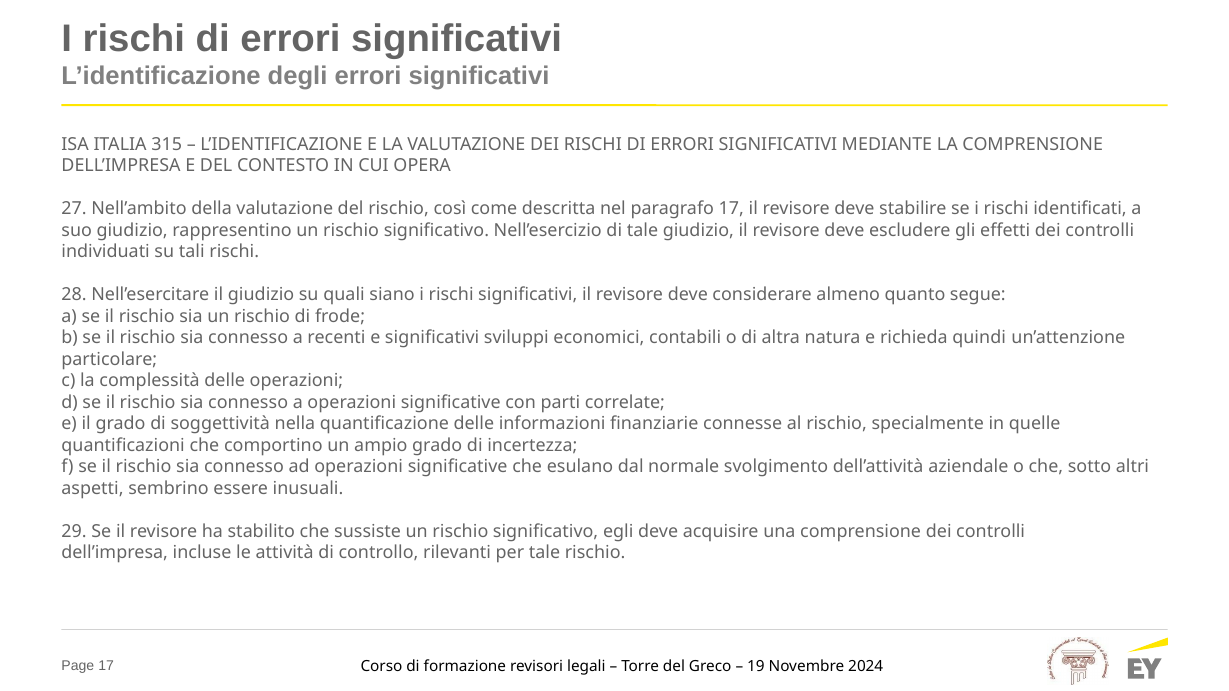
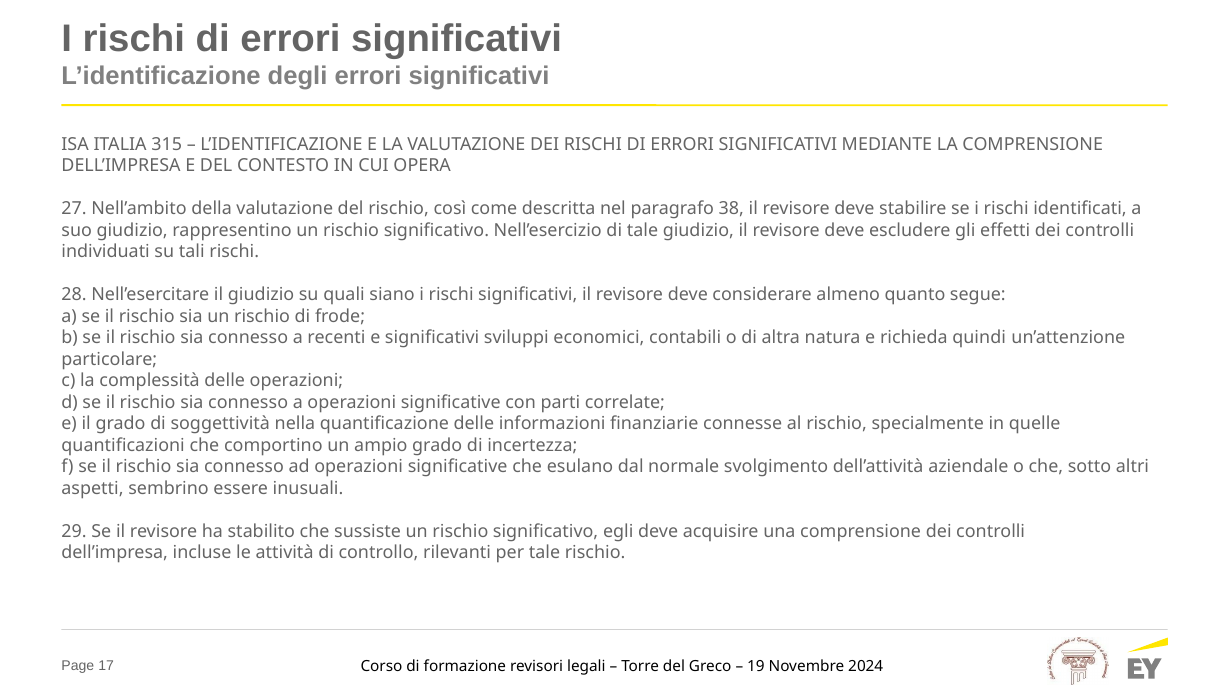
paragrafo 17: 17 -> 38 (731, 209)
